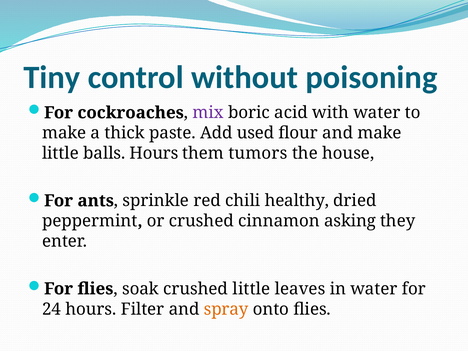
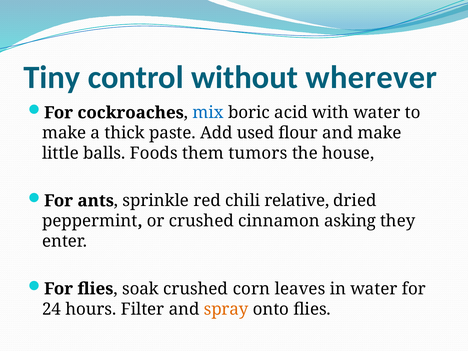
poisoning: poisoning -> wherever (371, 77)
mix colour: purple -> blue (208, 113)
balls Hours: Hours -> Foods (154, 153)
healthy: healthy -> relative (297, 201)
crushed little: little -> corn (251, 289)
